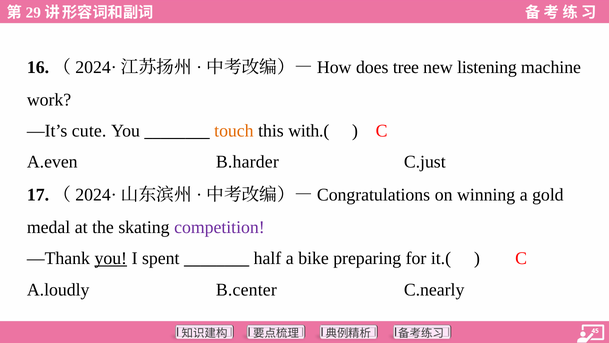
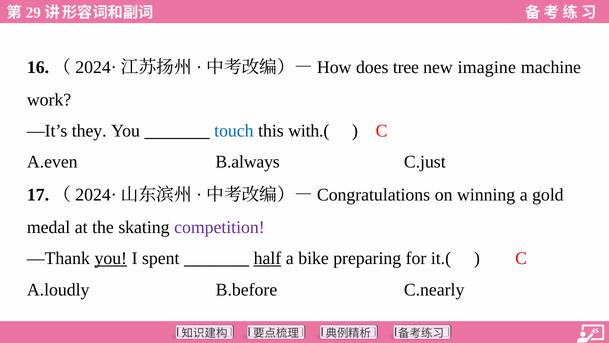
listening: listening -> imagine (487, 67)
cute: cute -> they (89, 131)
touch colour: orange -> blue (234, 131)
B.harder: B.harder -> B.always (248, 162)
half underline: none -> present (268, 258)
B.center: B.center -> B.before (247, 289)
